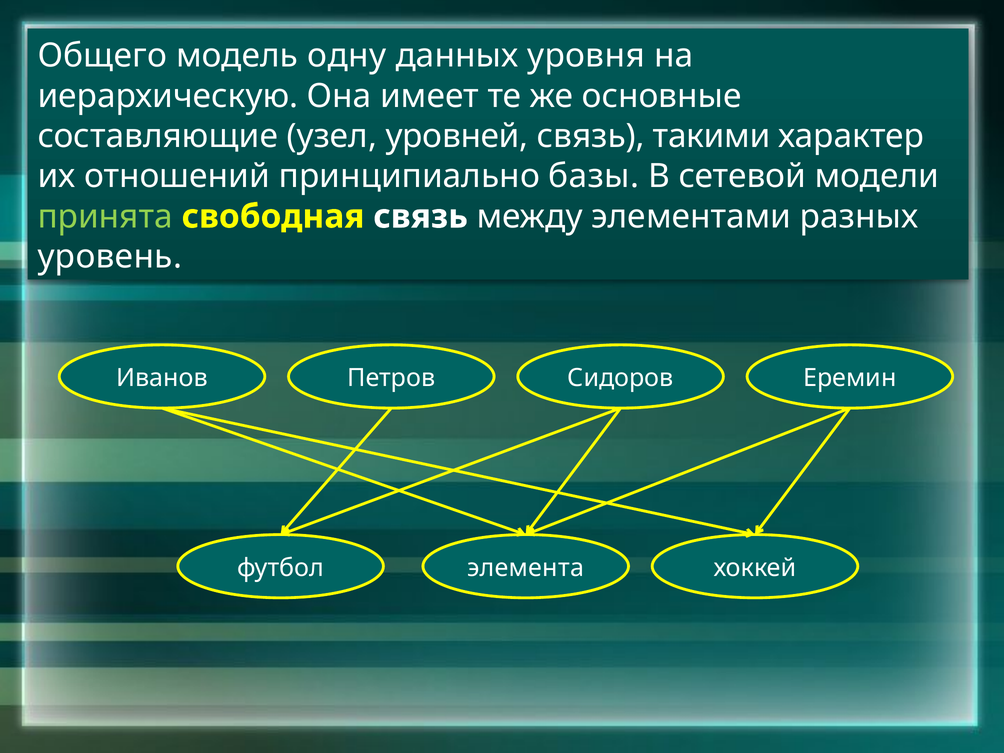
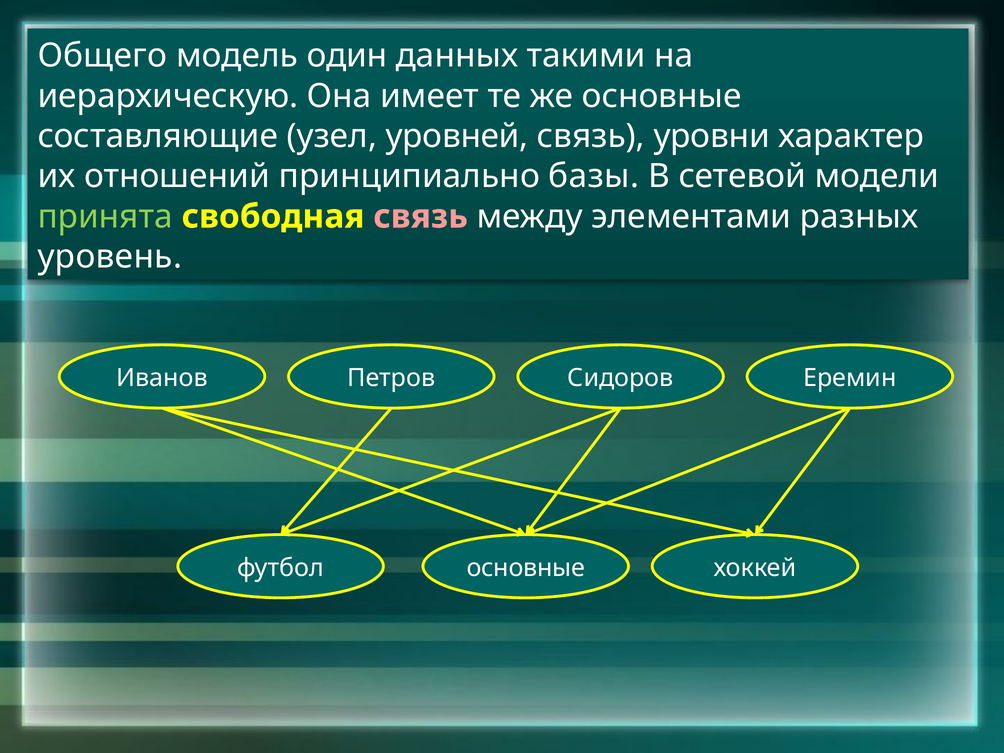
одну: одну -> один (347, 56)
уровня: уровня -> такими (586, 56)
такими: такими -> уровни (712, 136)
связь colour: white -> pink (421, 217)
футбол элемента: элемента -> основные (526, 568)
